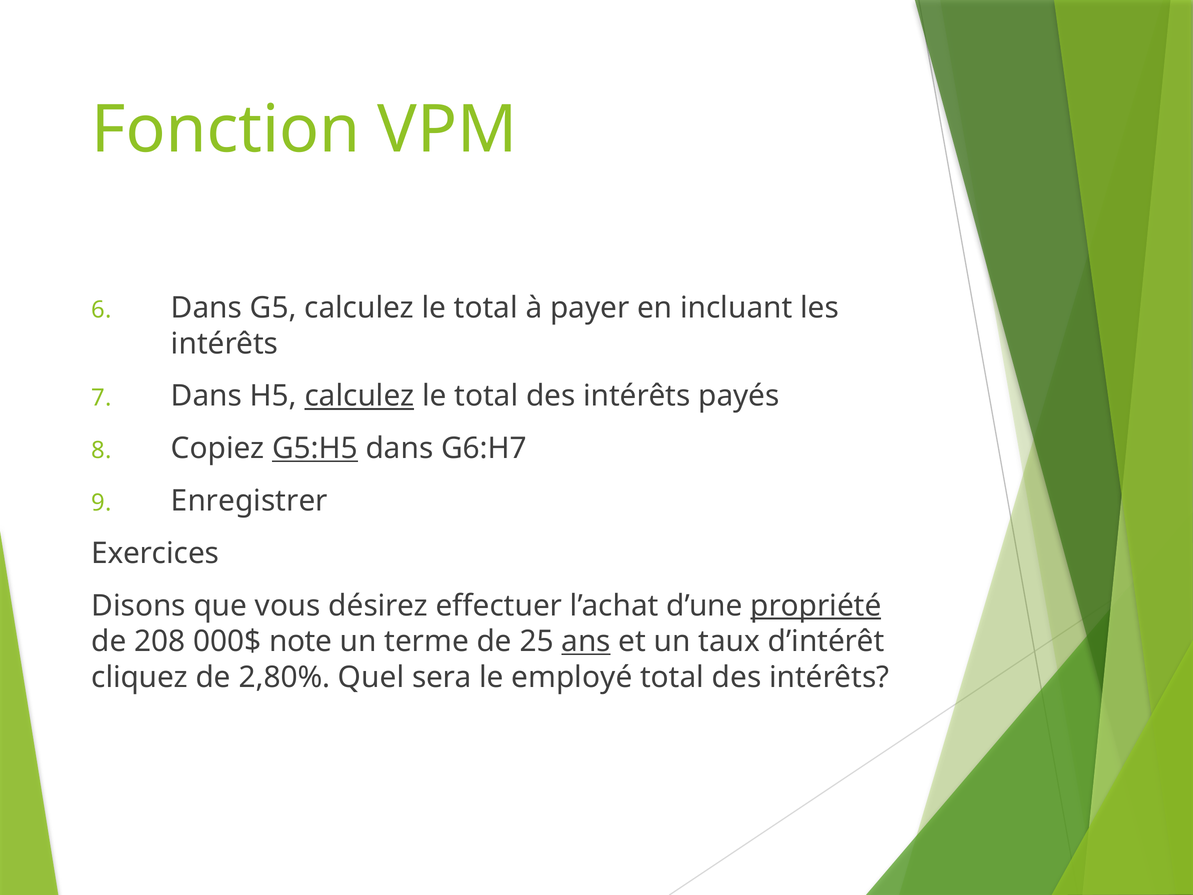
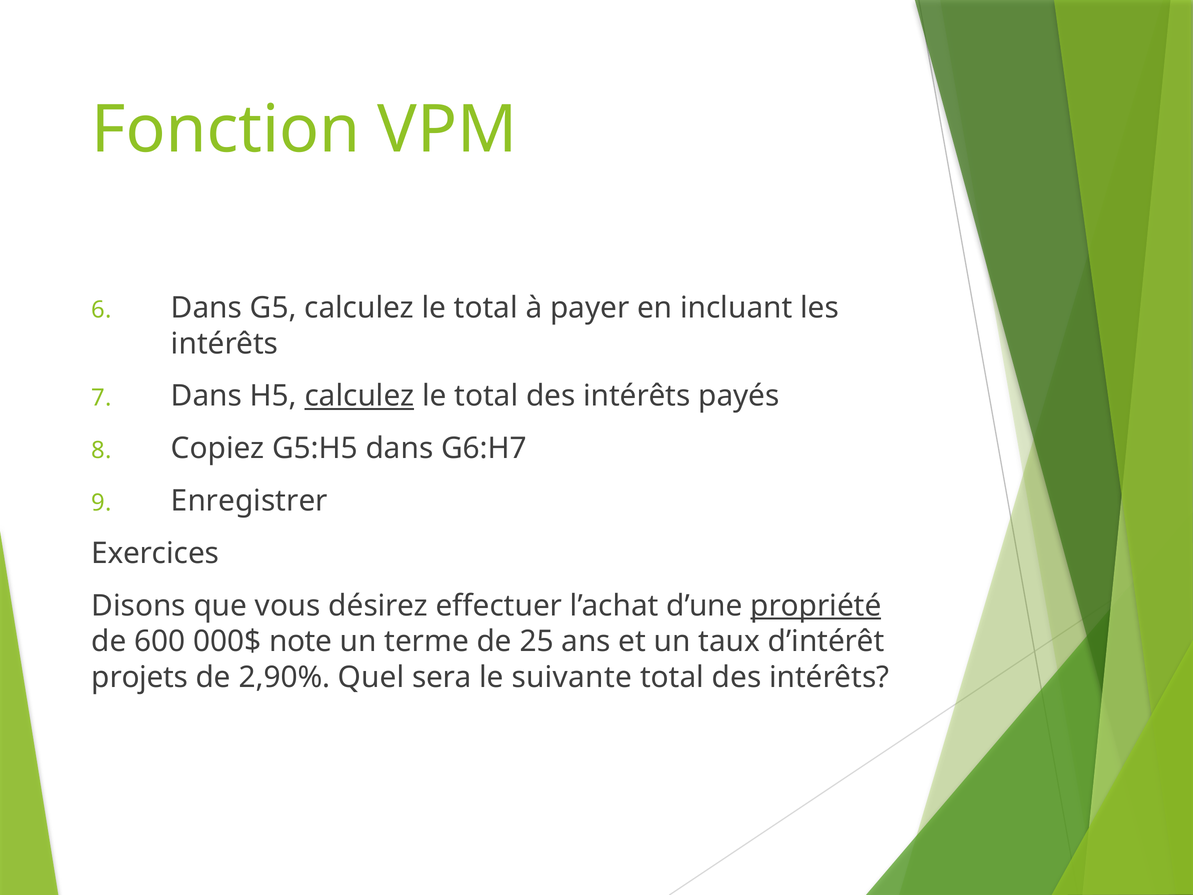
G5:H5 underline: present -> none (315, 448)
208: 208 -> 600 (160, 641)
ans underline: present -> none (586, 641)
cliquez: cliquez -> projets (140, 677)
2,80%: 2,80% -> 2,90% (284, 677)
employé: employé -> suivante (572, 677)
